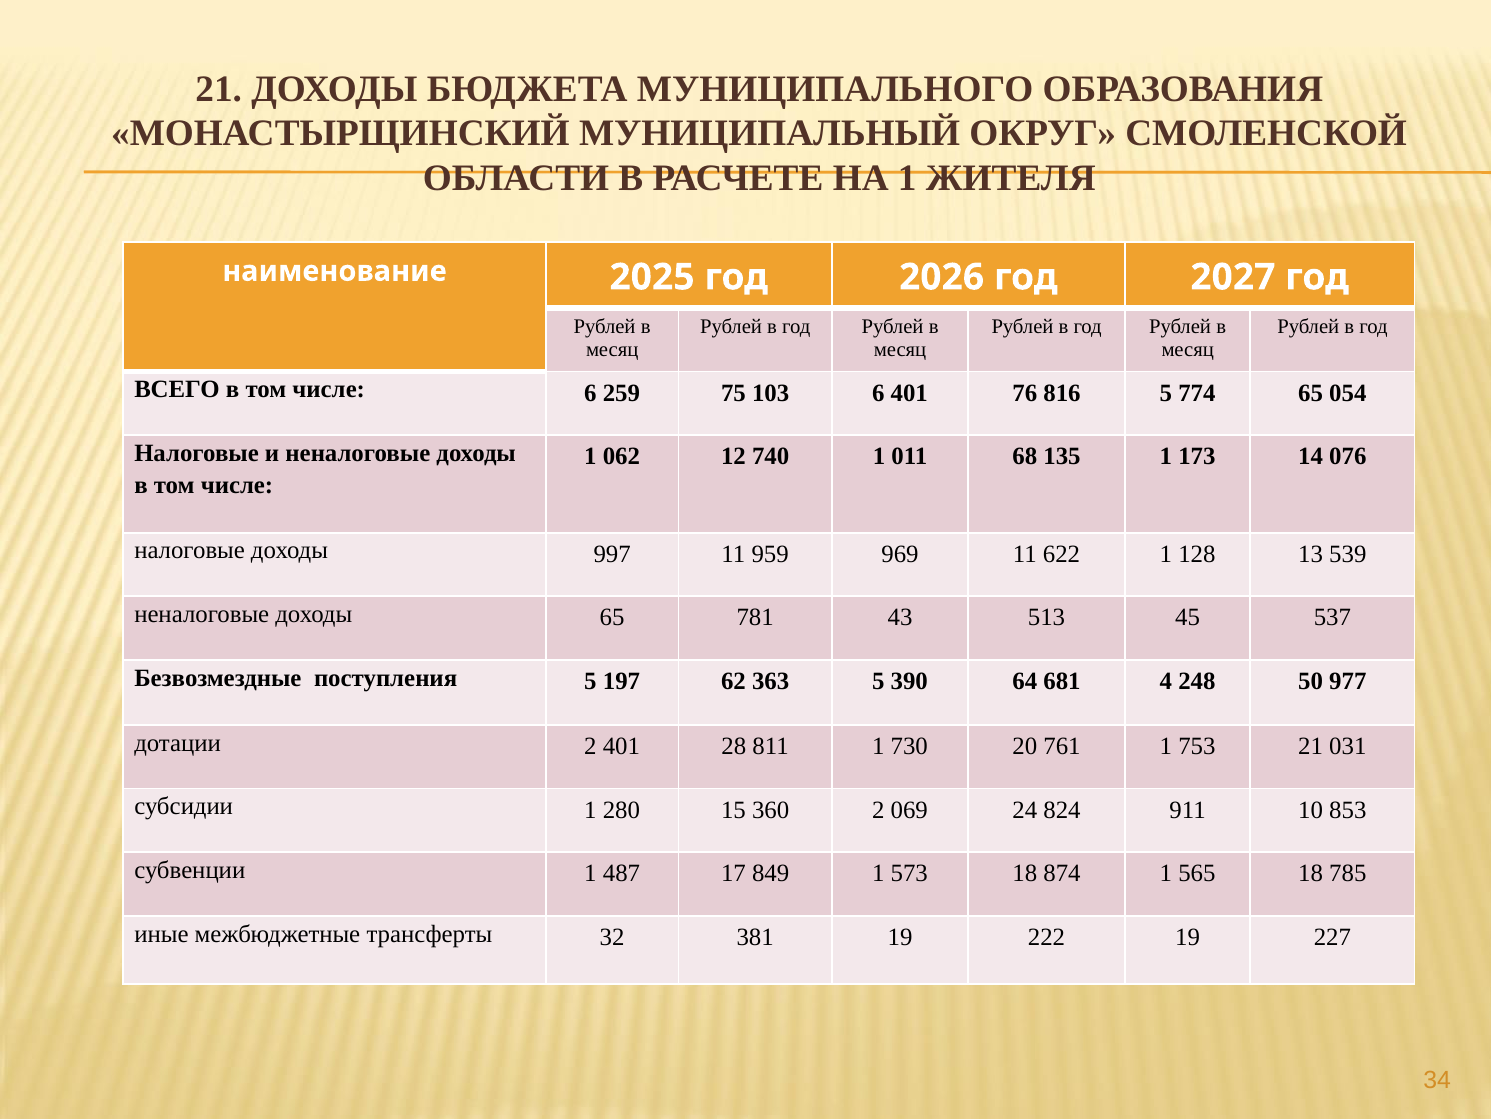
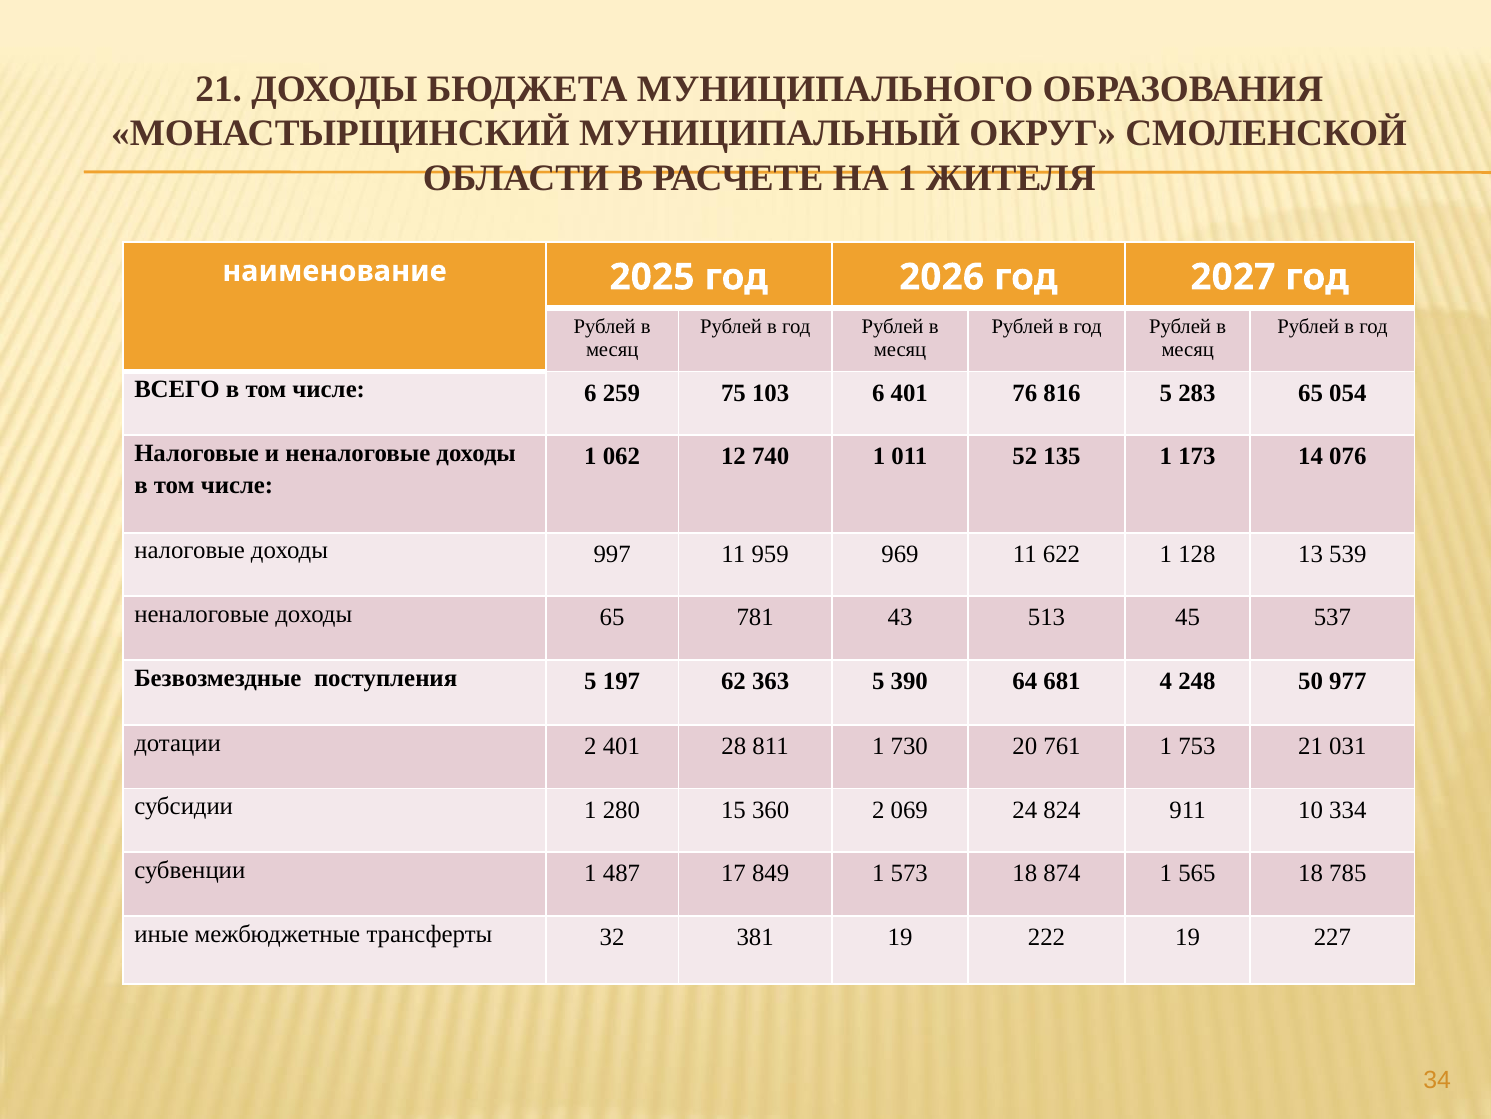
774: 774 -> 283 (1197, 393)
68: 68 -> 52 (1025, 456)
853: 853 -> 334 (1348, 809)
